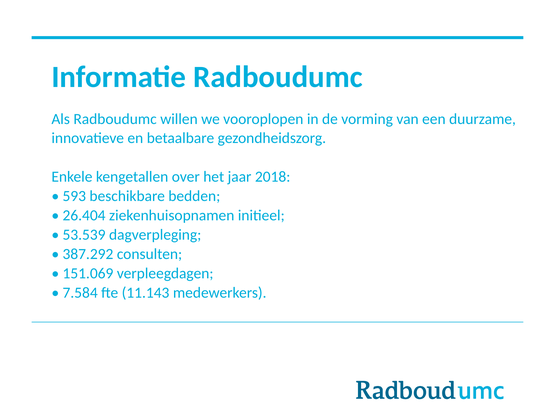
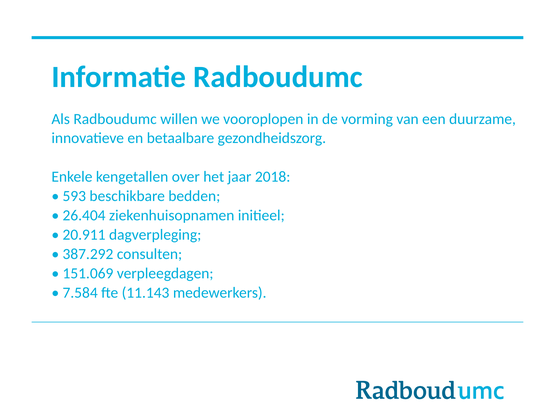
53.539: 53.539 -> 20.911 (84, 234)
